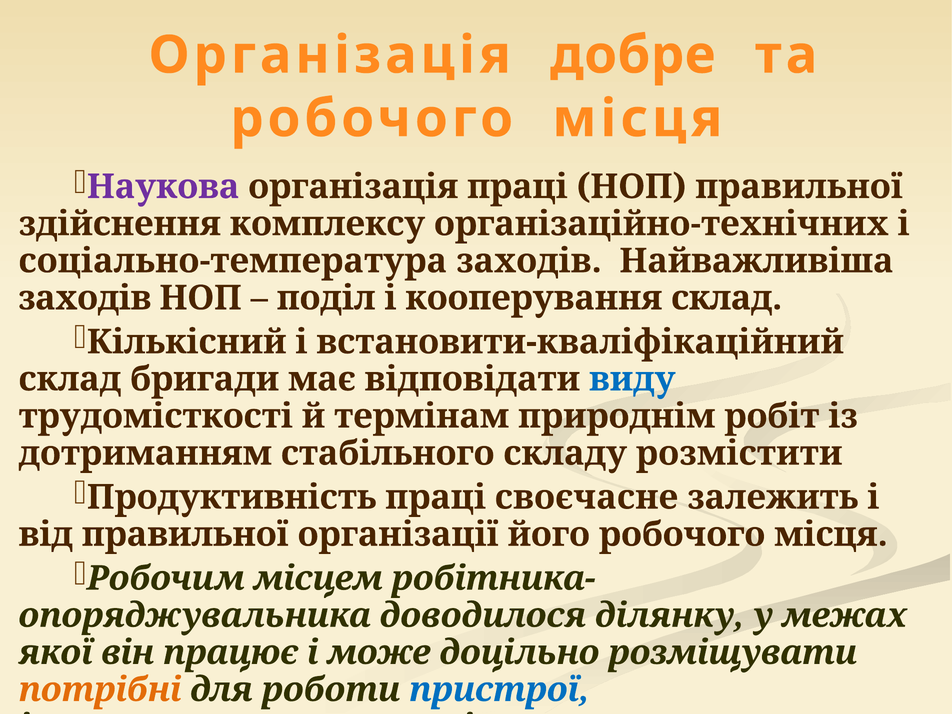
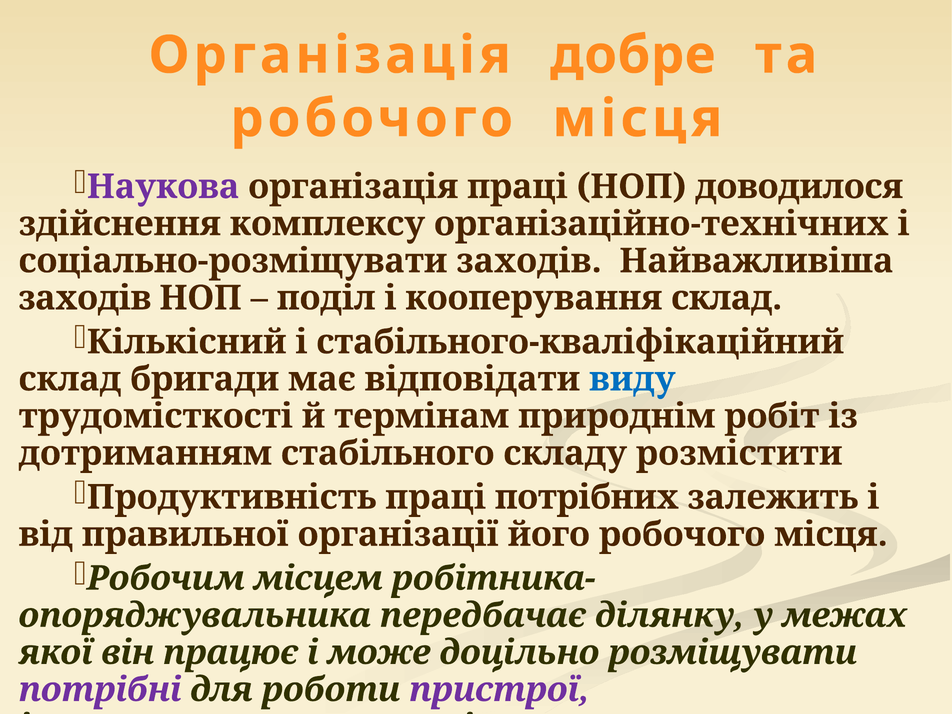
НОП правильної: правильної -> доводилося (799, 187)
соціально-температура: соціально-температура -> соціально-розміщувати (233, 261)
встановити-кваліфікаційний: встановити-кваліфікаційний -> стабільного-кваліфікаційний (580, 342)
своєчасне: своєчасне -> потрібних (587, 497)
доводилося: доводилося -> передбачає (483, 615)
потрібні colour: orange -> purple (100, 690)
пристрої colour: blue -> purple (499, 690)
